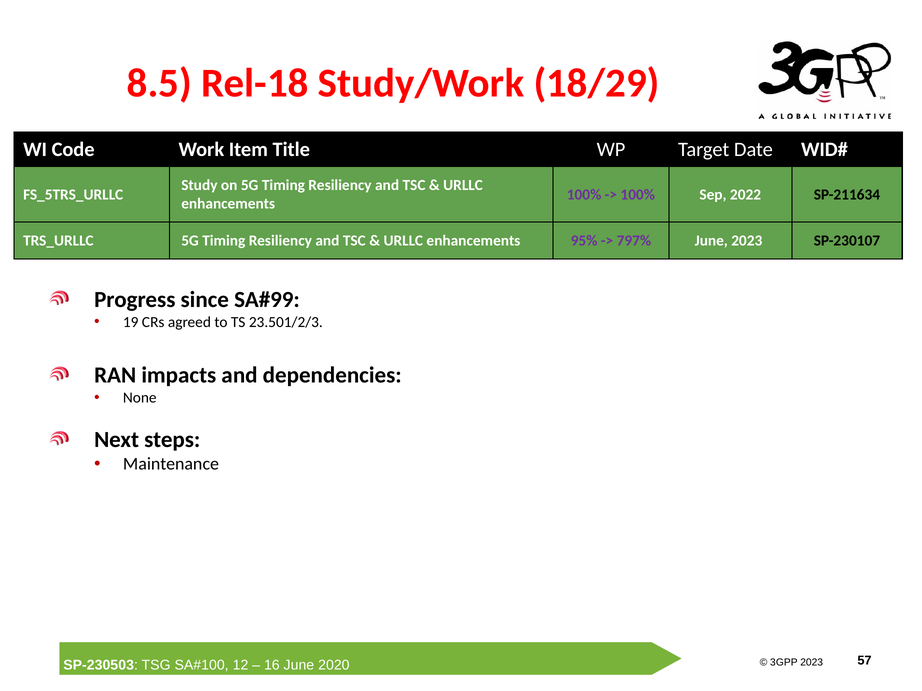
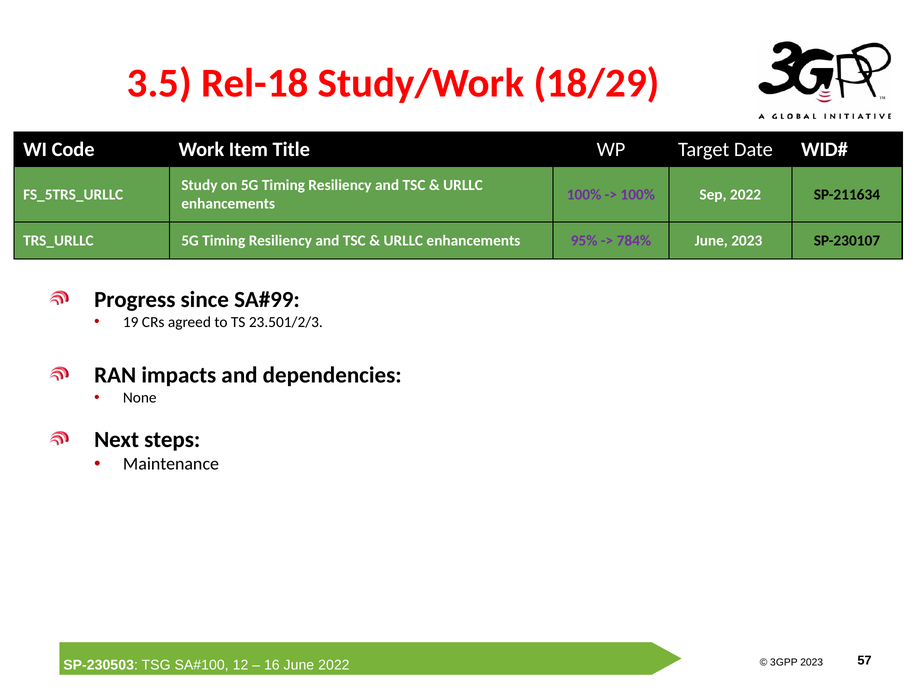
8.5: 8.5 -> 3.5 (159, 84)
797%: 797% -> 784% (634, 241)
June 2020: 2020 -> 2022 (334, 666)
